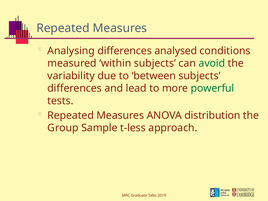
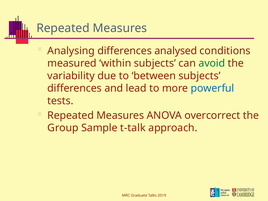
powerful colour: green -> blue (212, 88)
distribution: distribution -> overcorrect (212, 115)
t-less: t-less -> t-talk (133, 128)
